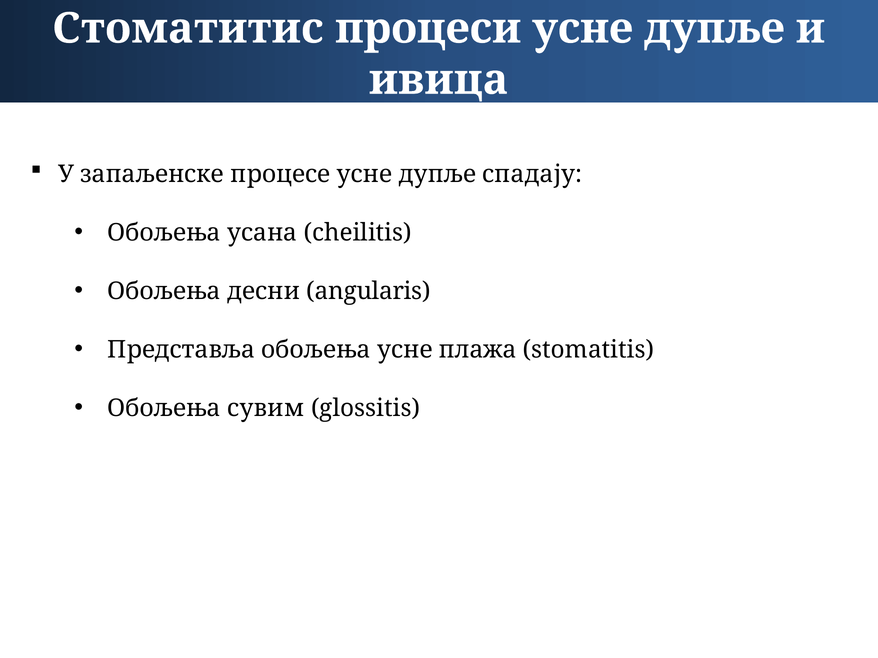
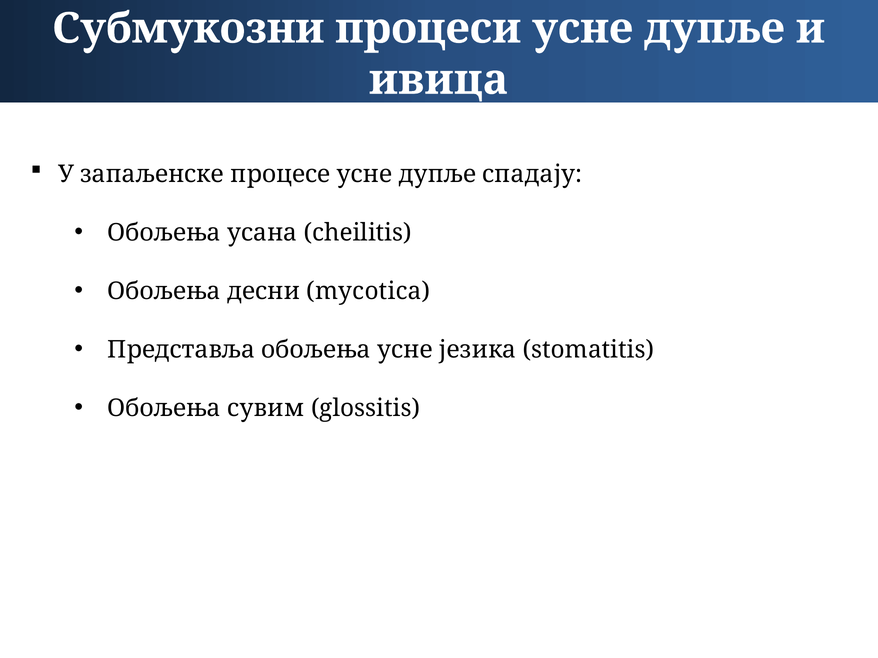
Стоматитис: Стоматитис -> Субмукозни (188, 29)
angularis: angularis -> mycotica (368, 291)
плажа: плажа -> језика (478, 350)
